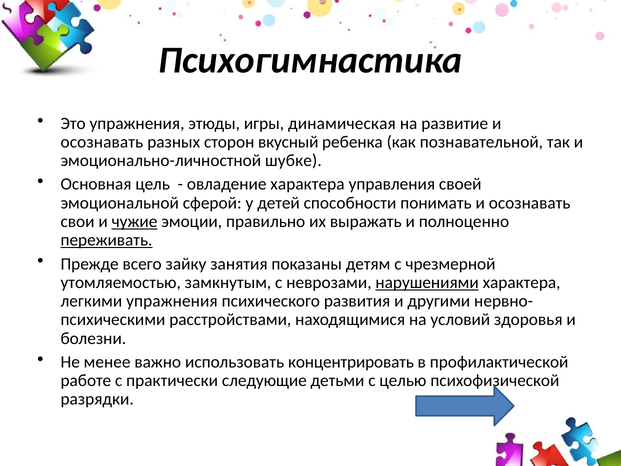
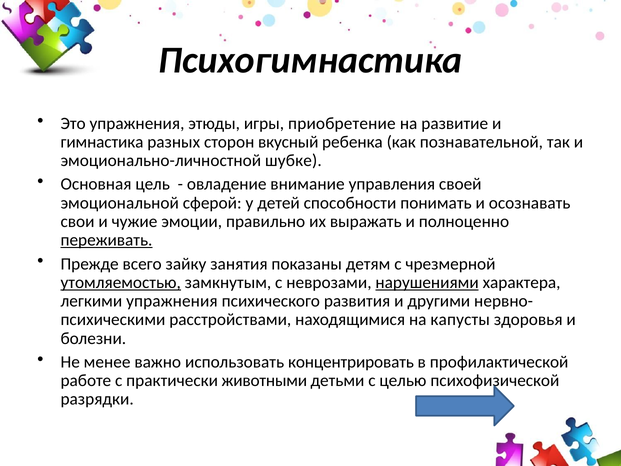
динамическая: динамическая -> приобретение (342, 123)
осознавать: осознавать -> гимнастика (102, 142)
овладение характера: характера -> внимание (308, 184)
чужие underline: present -> none (135, 221)
утомляемостью underline: none -> present (121, 282)
условий: условий -> капусты (460, 320)
следующие: следующие -> животными (264, 380)
